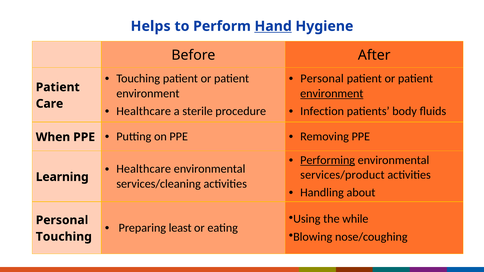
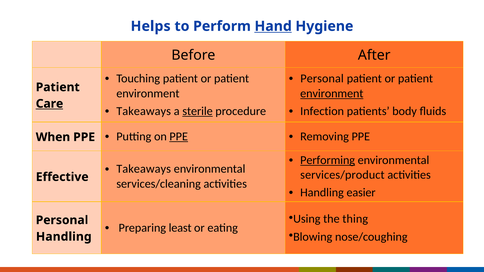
Care underline: none -> present (49, 104)
Healthcare: Healthcare -> Takeaways (144, 111)
sterile underline: none -> present (198, 111)
PPE underline: none -> present (179, 137)
Healthcare: Healthcare -> Takeaways (144, 169)
Learning: Learning -> Effective (62, 177)
about: about -> easier (361, 193)
while: while -> thing (355, 219)
Touching: Touching -> Handling (64, 237)
